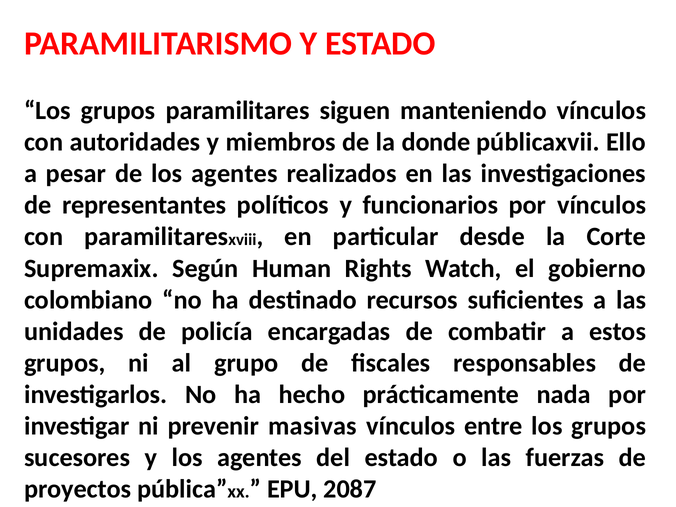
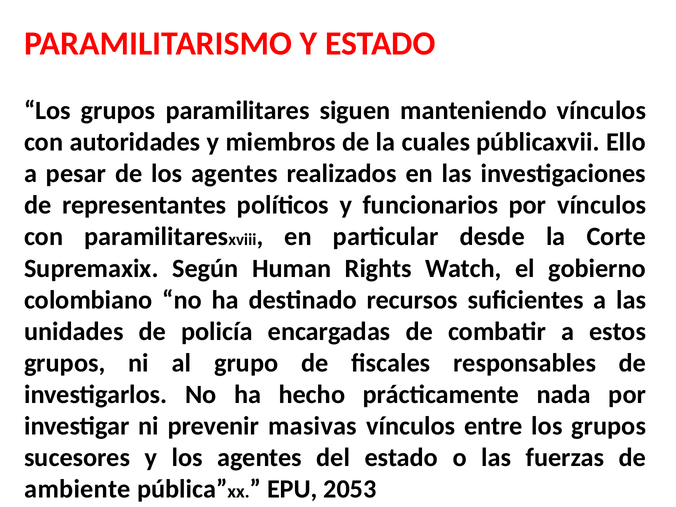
donde: donde -> cuales (436, 142)
proyectos: proyectos -> ambiente (77, 489)
2087: 2087 -> 2053 (350, 489)
